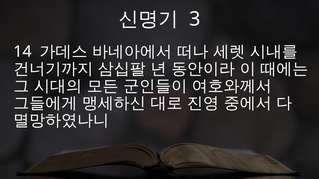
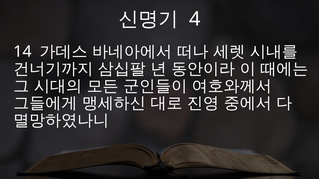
3: 3 -> 4 (195, 19)
